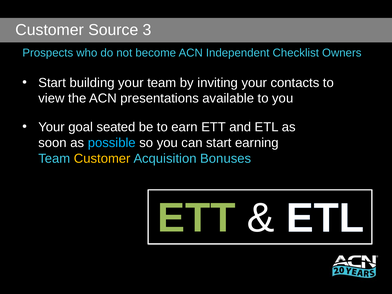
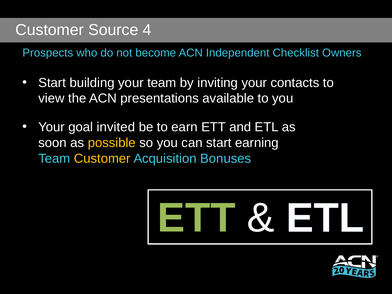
3: 3 -> 4 (147, 30)
seated: seated -> invited (116, 127)
possible colour: light blue -> yellow (112, 143)
